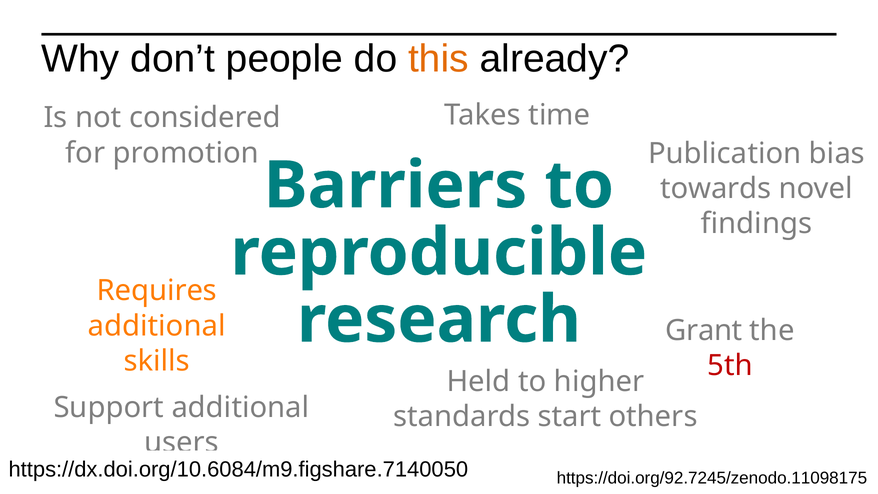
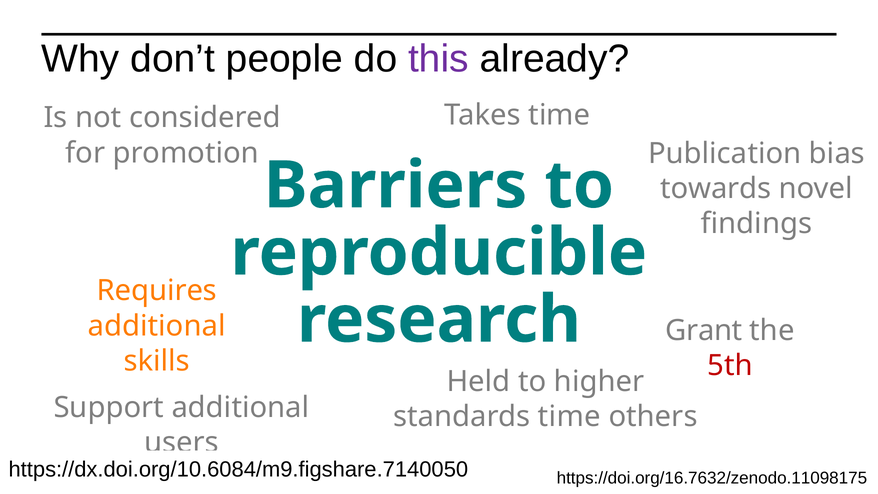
this colour: orange -> purple (438, 59)
standards start: start -> time (569, 417)
https://doi.org/92.7245/zenodo.11098175: https://doi.org/92.7245/zenodo.11098175 -> https://doi.org/16.7632/zenodo.11098175 (712, 478)
